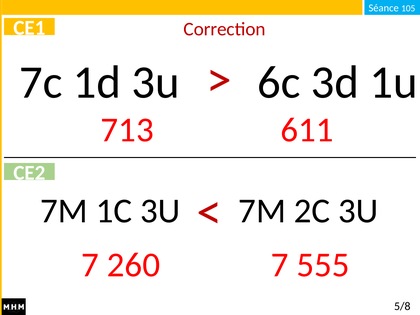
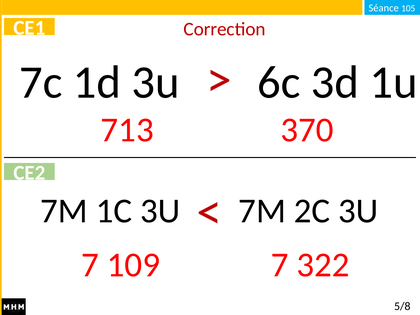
611: 611 -> 370 (307, 130)
260: 260 -> 109 (134, 265)
555: 555 -> 322 (323, 265)
